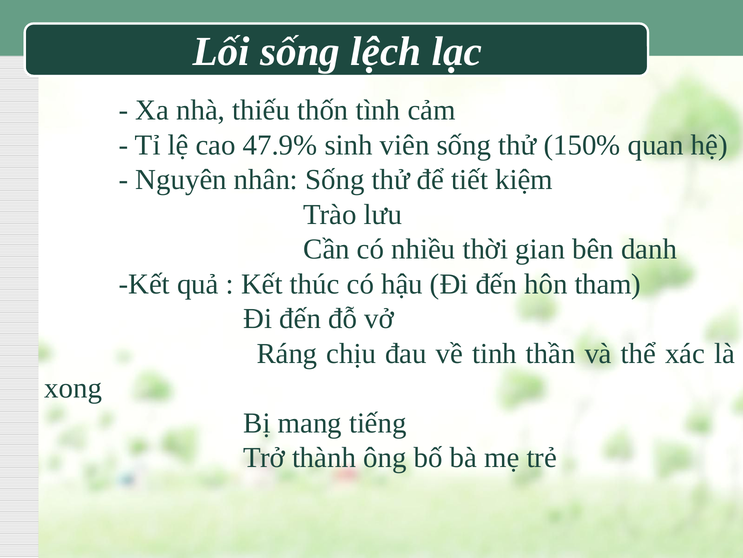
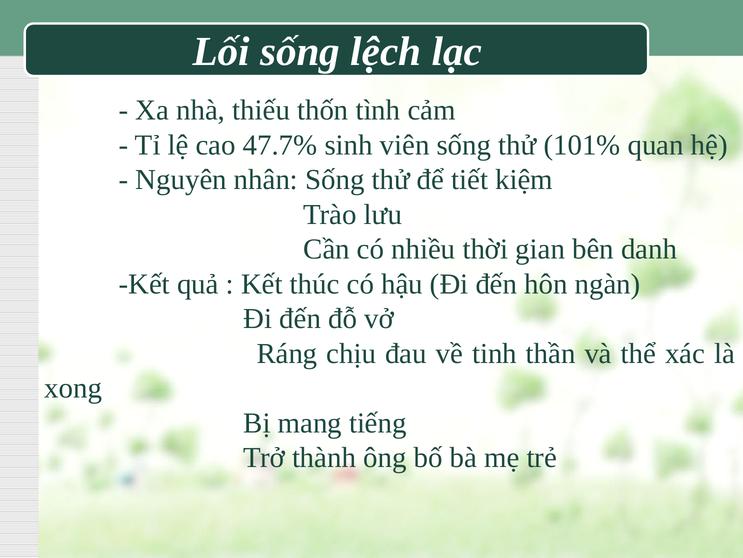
47.9%: 47.9% -> 47.7% (280, 145)
150%: 150% -> 101% (582, 145)
tham: tham -> ngàn (608, 284)
